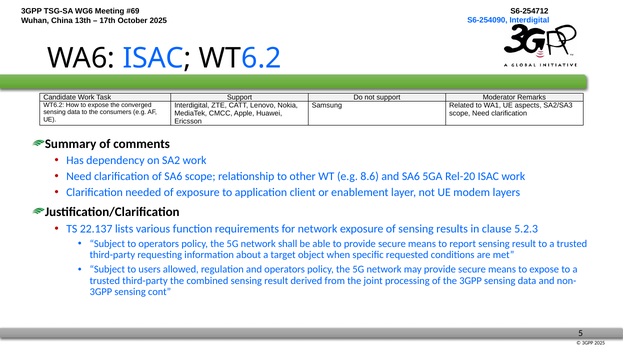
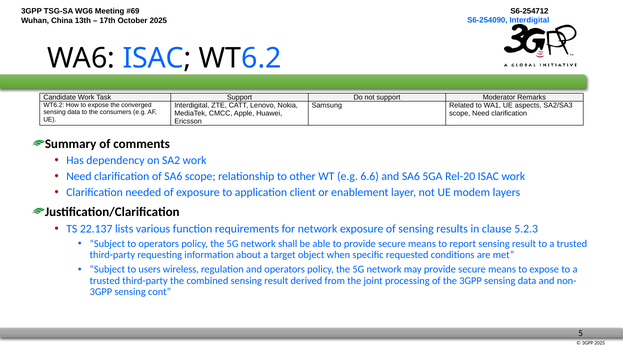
8.6: 8.6 -> 6.6 (370, 176)
allowed: allowed -> wireless (181, 269)
